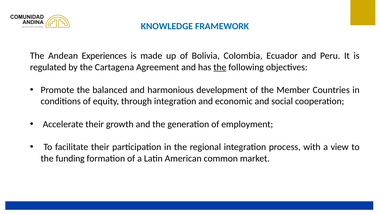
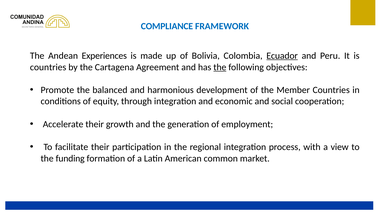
KNOWLEDGE: KNOWLEDGE -> COMPLIANCE (167, 26)
Ecuador underline: none -> present (282, 56)
regulated: regulated -> countries (48, 67)
